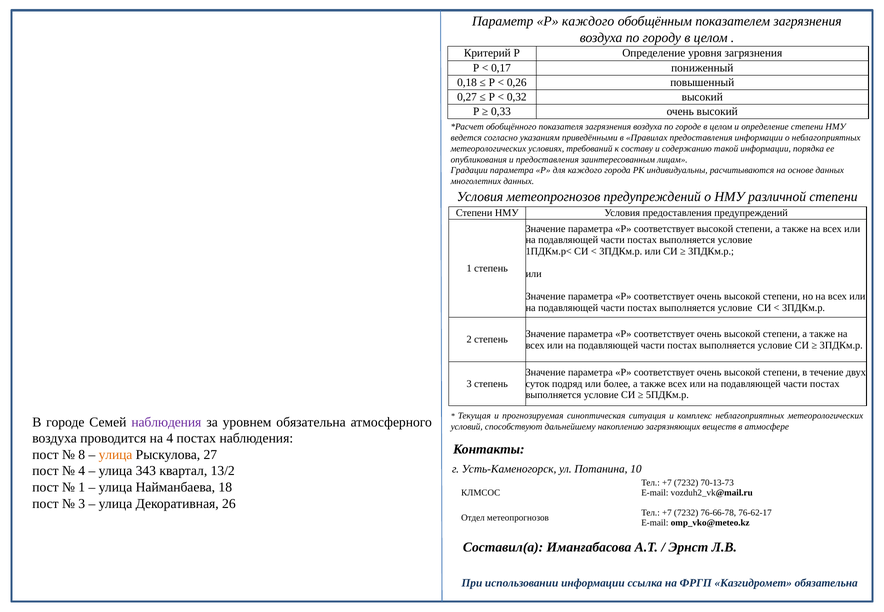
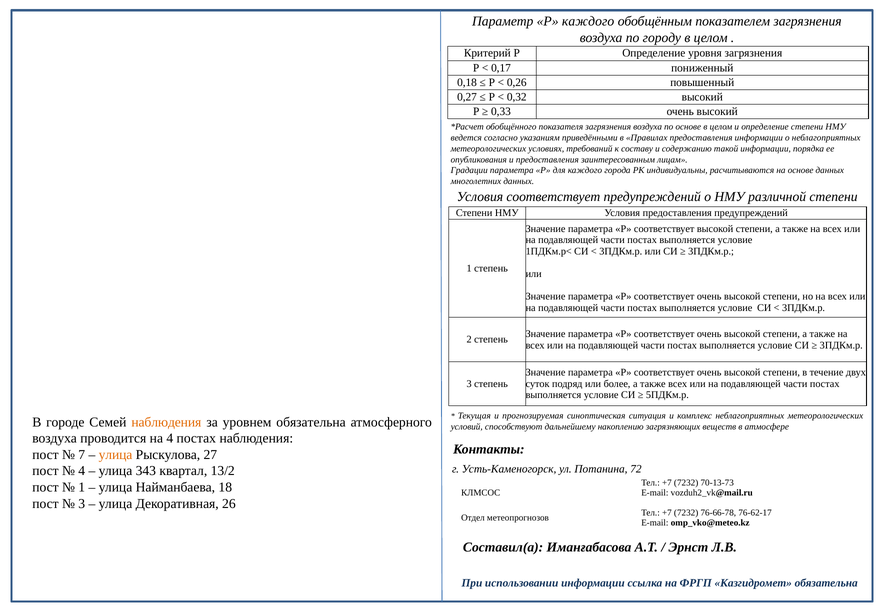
по городе: городе -> основе (688, 127)
Условия метеопрогнозов: метеопрогнозов -> соответствует (553, 197)
наблюдения colour: purple -> orange (166, 422)
8: 8 -> 7 (82, 455)
10: 10 -> 72 (636, 469)
